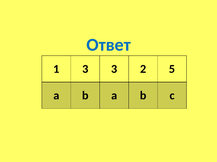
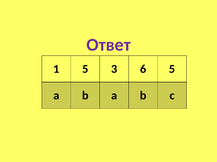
Ответ colour: blue -> purple (109, 45)
1 3: 3 -> 5 (85, 69)
2: 2 -> 6 (143, 69)
